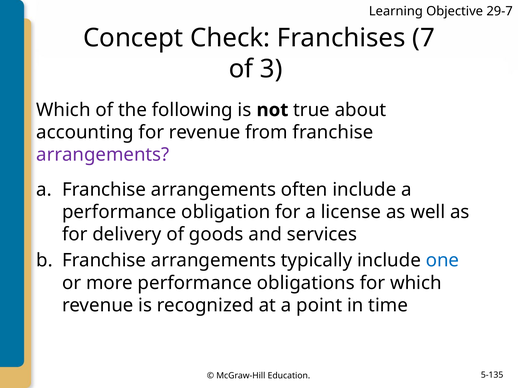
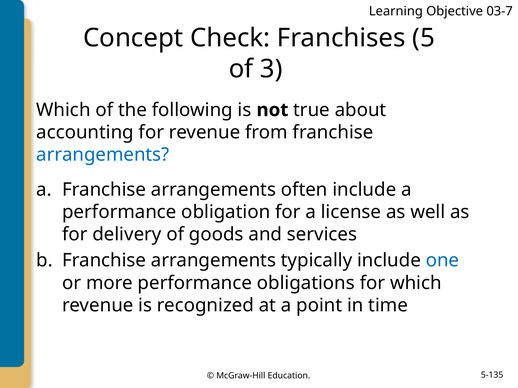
29-7: 29-7 -> 03-7 (500, 11)
7: 7 -> 5 (424, 38)
arrangements colour: purple -> blue (103, 155)
